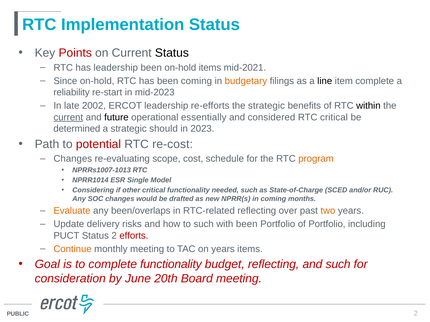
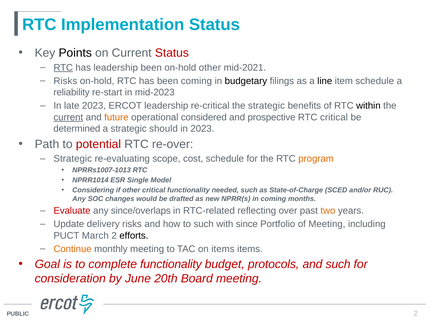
Points colour: red -> black (75, 53)
Status colour: black -> red (172, 53)
RTC underline: none -> present (63, 68)
on-hold items: items -> other (210, 68)
Since: Since -> Risks (65, 81)
budgetary colour: orange -> black (246, 81)
item complete: complete -> schedule (375, 81)
late 2002: 2002 -> 2023 (94, 106)
re-efforts: re-efforts -> re-critical (210, 106)
future colour: black -> orange (116, 117)
essentially: essentially -> considered (204, 117)
considered: considered -> prospective (272, 117)
re-cost: re-cost -> re-over (173, 144)
Changes: Changes -> Strategic (73, 159)
Evaluate colour: orange -> red (72, 211)
been/overlaps: been/overlaps -> since/overlaps (141, 211)
with been: been -> since (247, 224)
of Portfolio: Portfolio -> Meeting (327, 224)
PUCT Status: Status -> March (95, 236)
efforts colour: red -> black (134, 236)
on years: years -> items (223, 249)
budget reflecting: reflecting -> protocols (274, 265)
